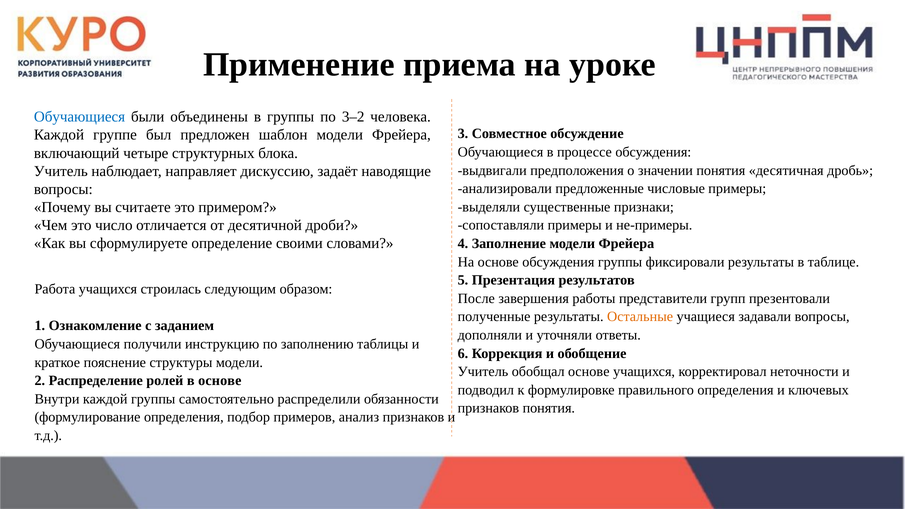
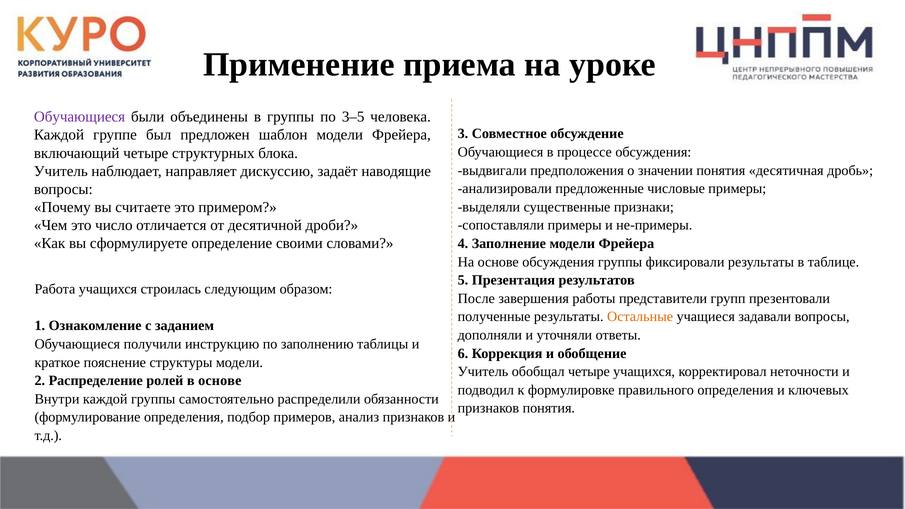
Обучающиеся colour: blue -> purple (80, 117)
3–2: 3–2 -> 3–5 (353, 117)
обобщал основе: основе -> четыре (589, 372)
